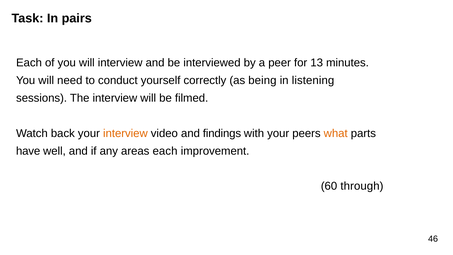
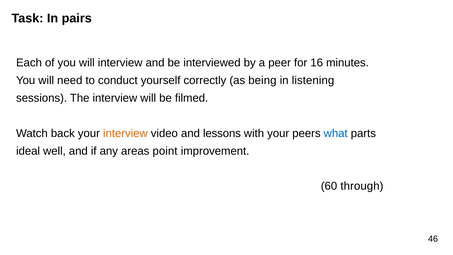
13: 13 -> 16 (317, 63)
findings: findings -> lessons (222, 133)
what colour: orange -> blue (336, 133)
have: have -> ideal (28, 151)
areas each: each -> point (165, 151)
